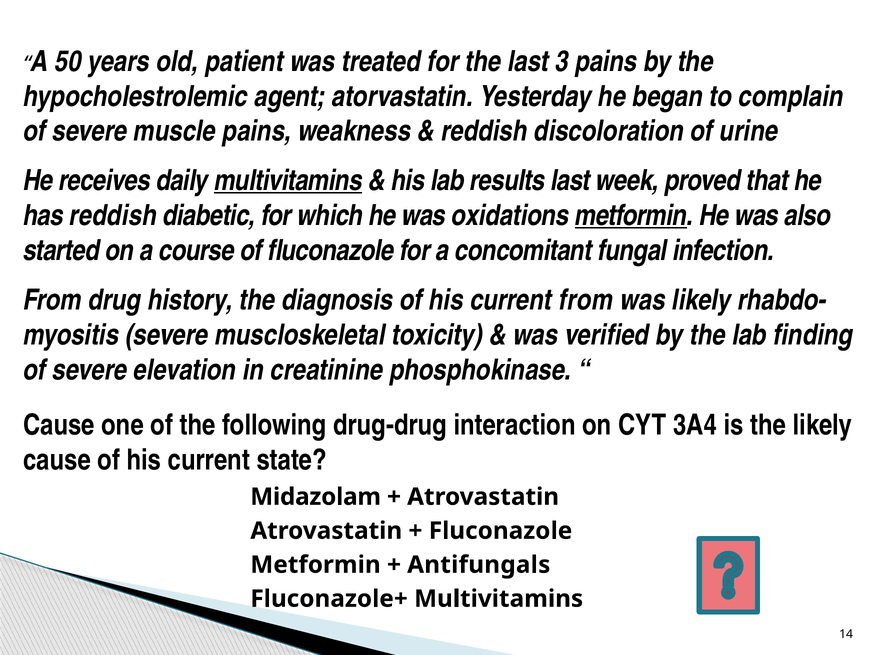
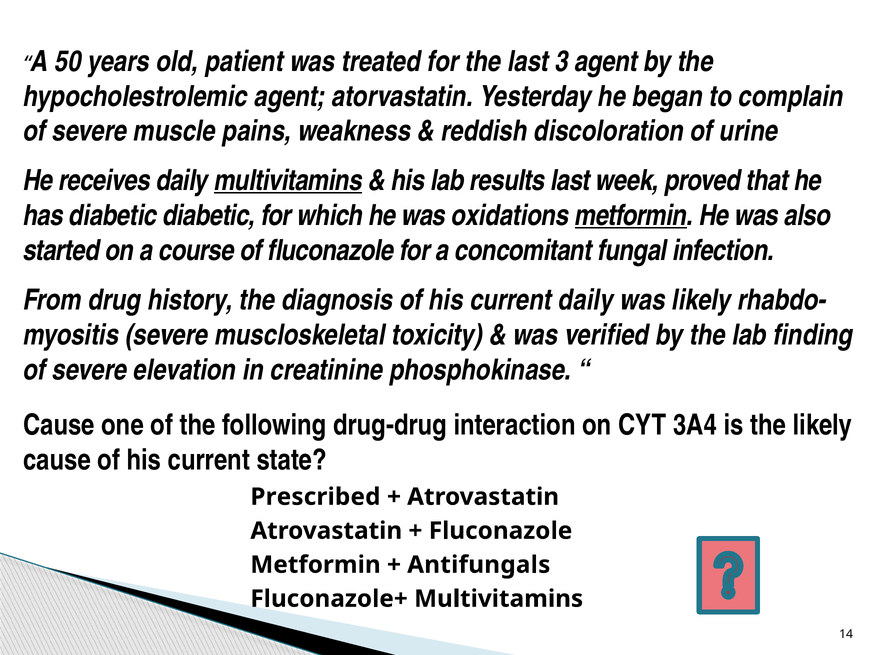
3 pains: pains -> agent (606, 62)
has reddish: reddish -> diabetic (113, 216)
current from: from -> daily (586, 300)
Midazolam: Midazolam -> Prescribed (315, 497)
